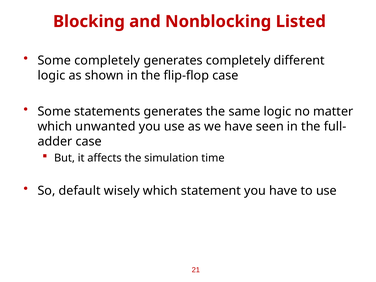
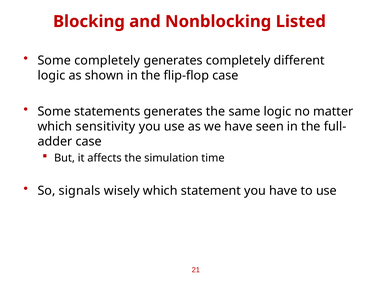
unwanted: unwanted -> sensitivity (105, 126)
default: default -> signals (80, 191)
